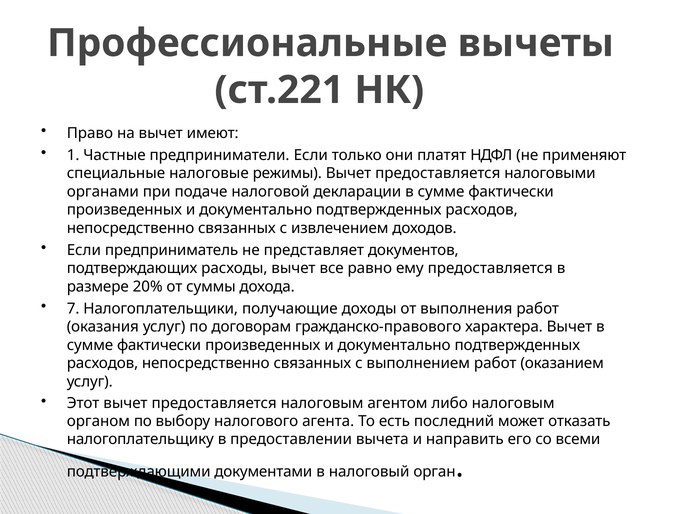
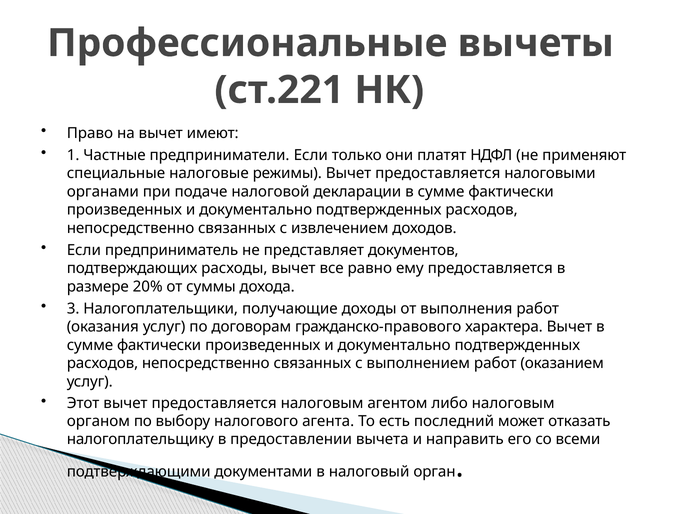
7: 7 -> 3 (73, 308)
